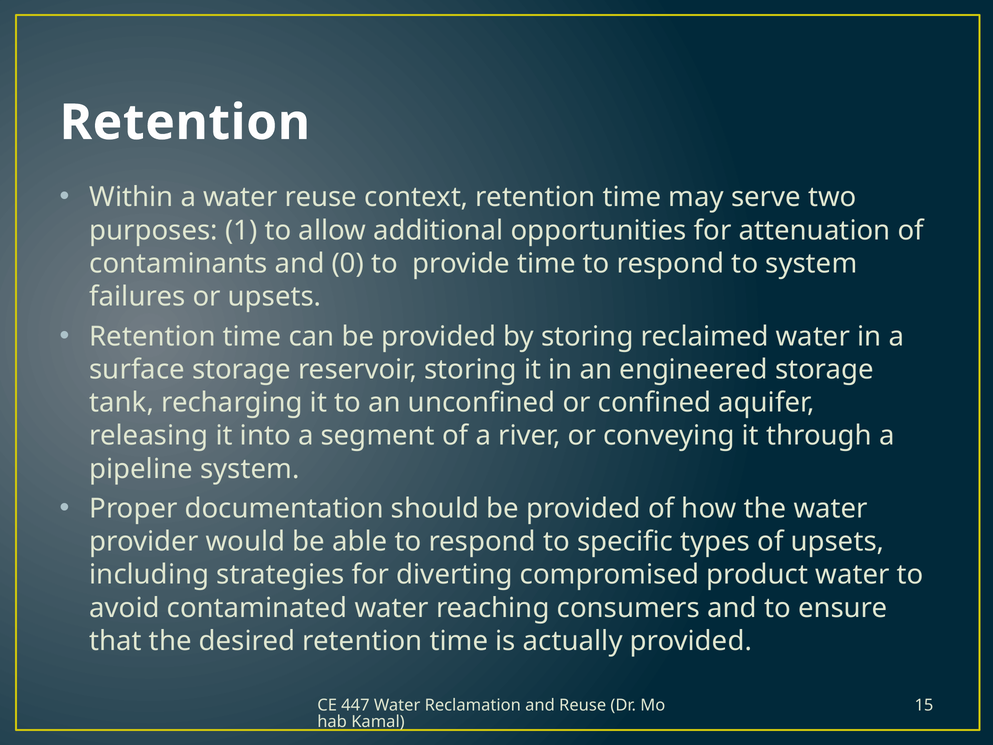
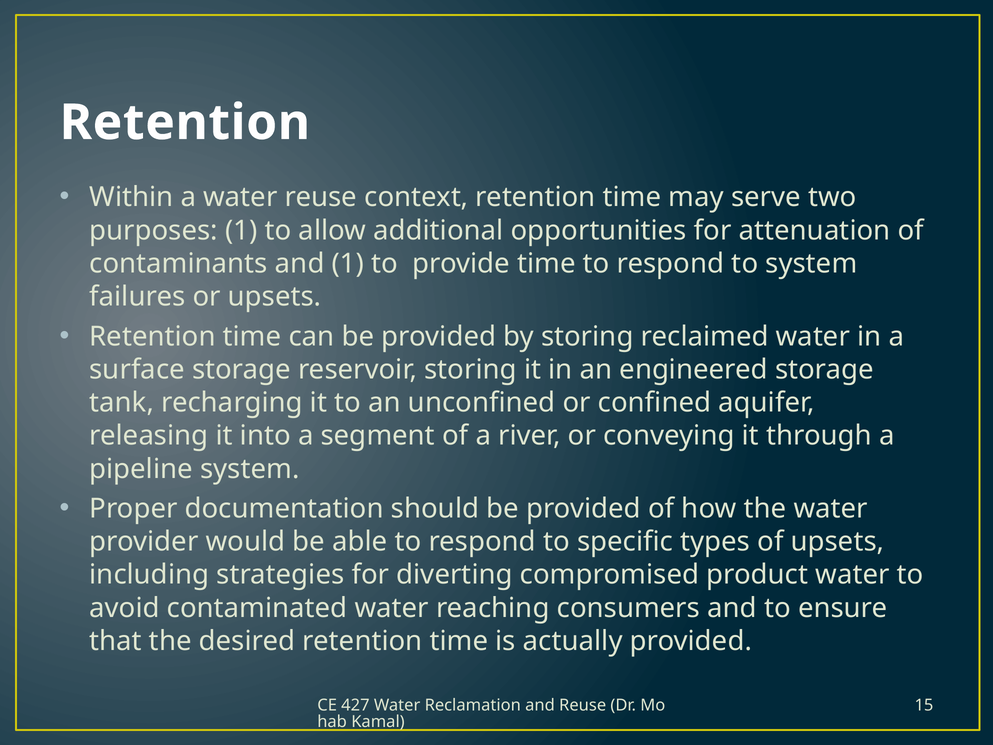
and 0: 0 -> 1 (348, 263)
447: 447 -> 427 (355, 705)
